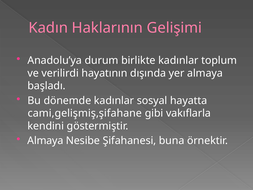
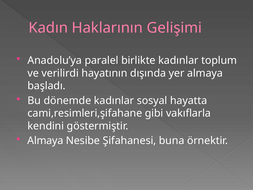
durum: durum -> paralel (102, 60)
cami,gelişmiş,şifahane: cami,gelişmiş,şifahane -> cami,resimleri,şifahane (85, 113)
